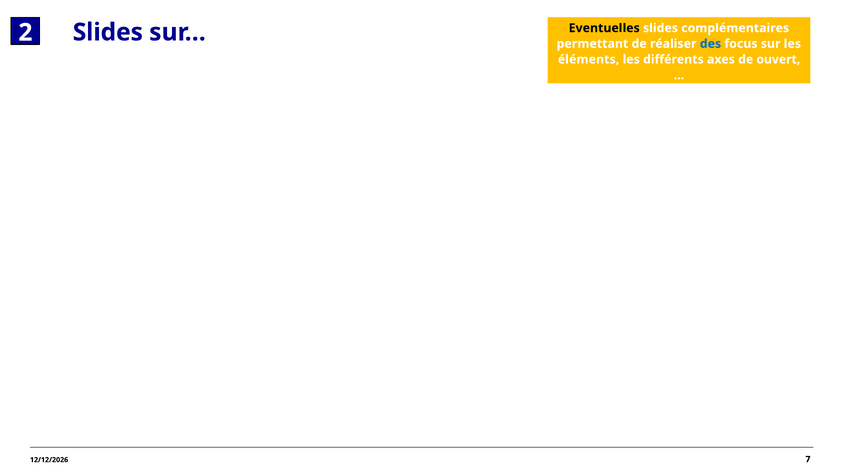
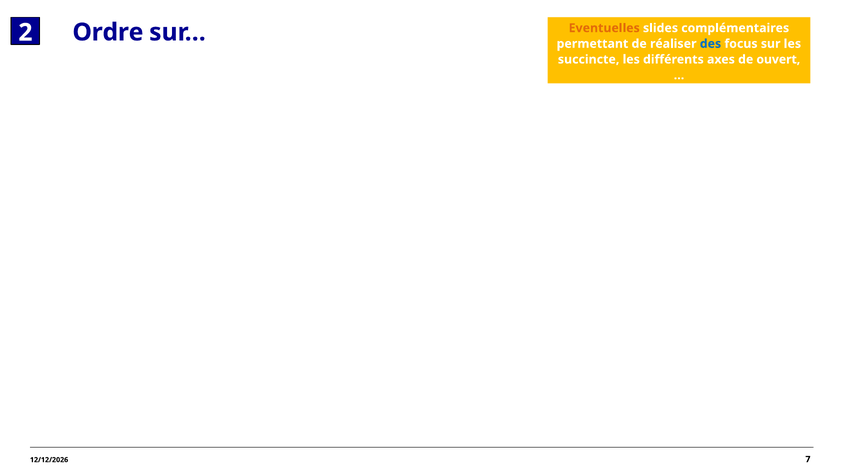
2 Slides: Slides -> Ordre (108, 32)
Eventuelles colour: black -> orange (604, 28)
éléments: éléments -> succincte (589, 59)
